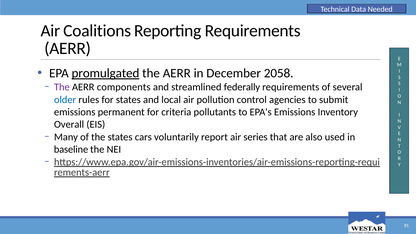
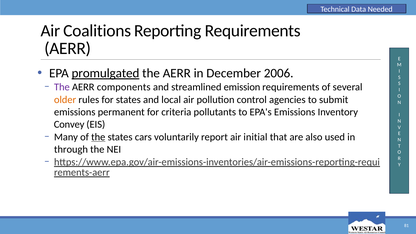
2058: 2058 -> 2006 (279, 73)
federally: federally -> emission (242, 87)
older colour: blue -> orange (65, 100)
Overall: Overall -> Convey (69, 125)
the underline: none -> present (98, 137)
series: series -> initial (255, 137)
baseline: baseline -> through (71, 150)
